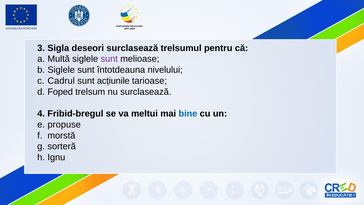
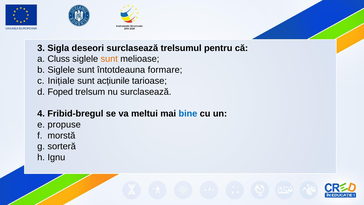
Multă: Multă -> Cluss (59, 59)
sunt colour: purple -> orange (109, 59)
nivelului: nivelului -> formare (165, 70)
Cadrul: Cadrul -> Inițiale (61, 81)
